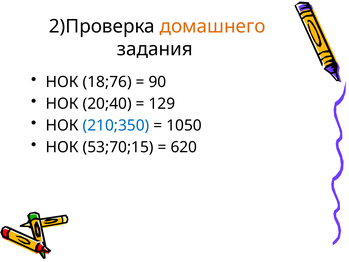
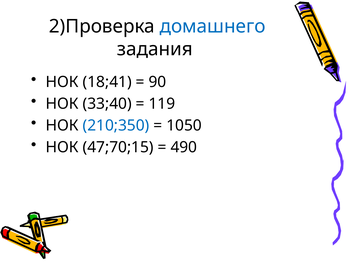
домашнего colour: orange -> blue (213, 26)
18;76: 18;76 -> 18;41 (107, 82)
20;40: 20;40 -> 33;40 (107, 104)
129: 129 -> 119 (162, 104)
53;70;15: 53;70;15 -> 47;70;15 (118, 147)
620: 620 -> 490 (184, 147)
